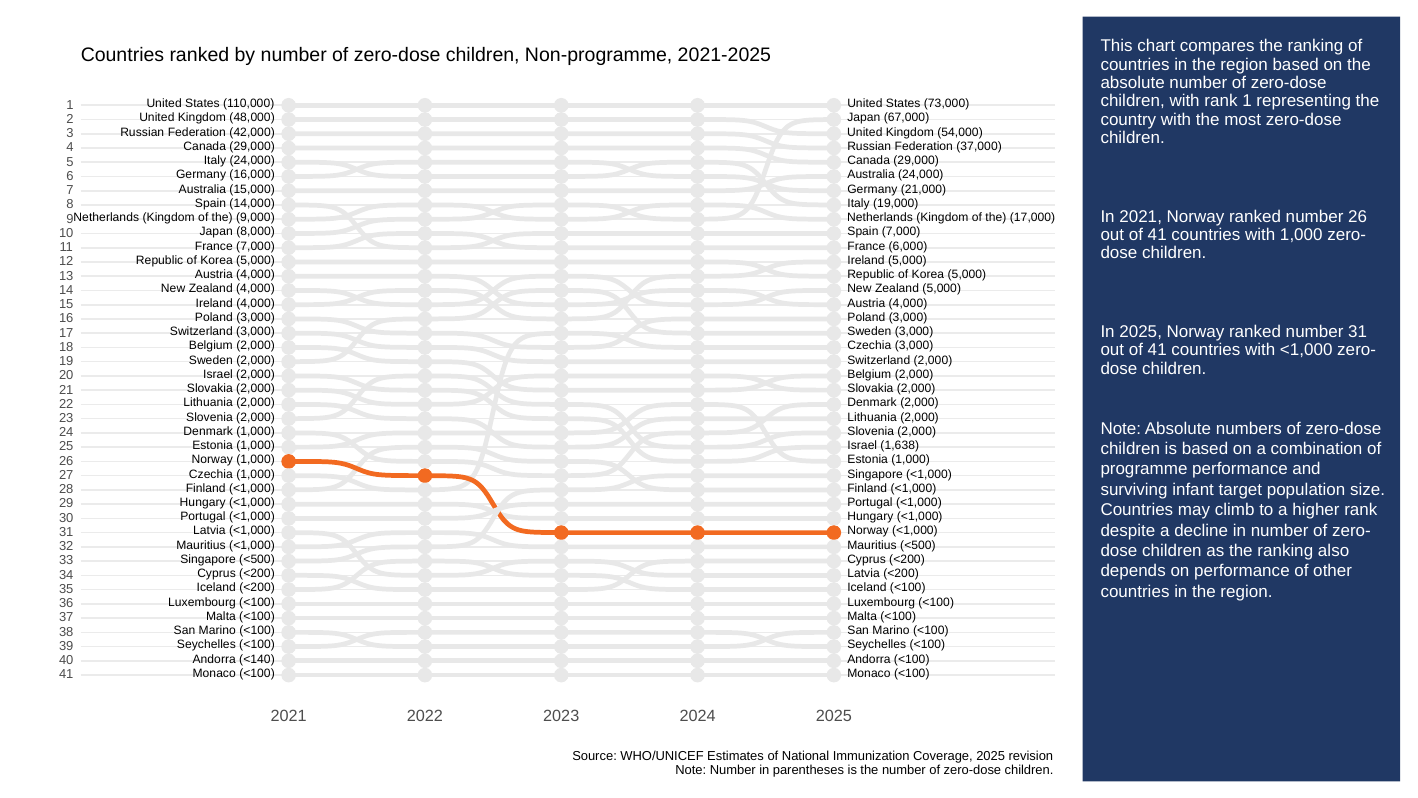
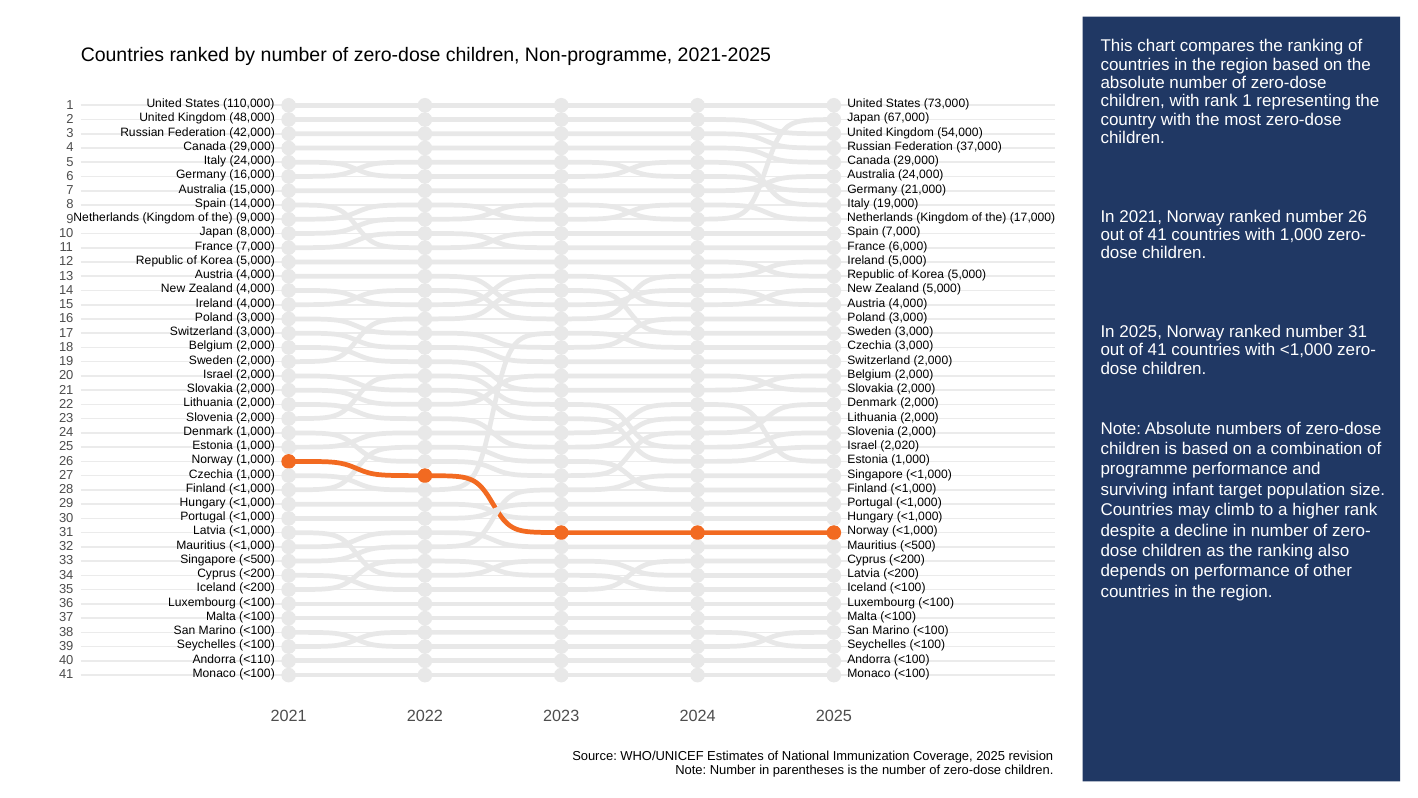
1,638: 1,638 -> 2,020 (900, 445)
<140: <140 -> <110 (257, 659)
